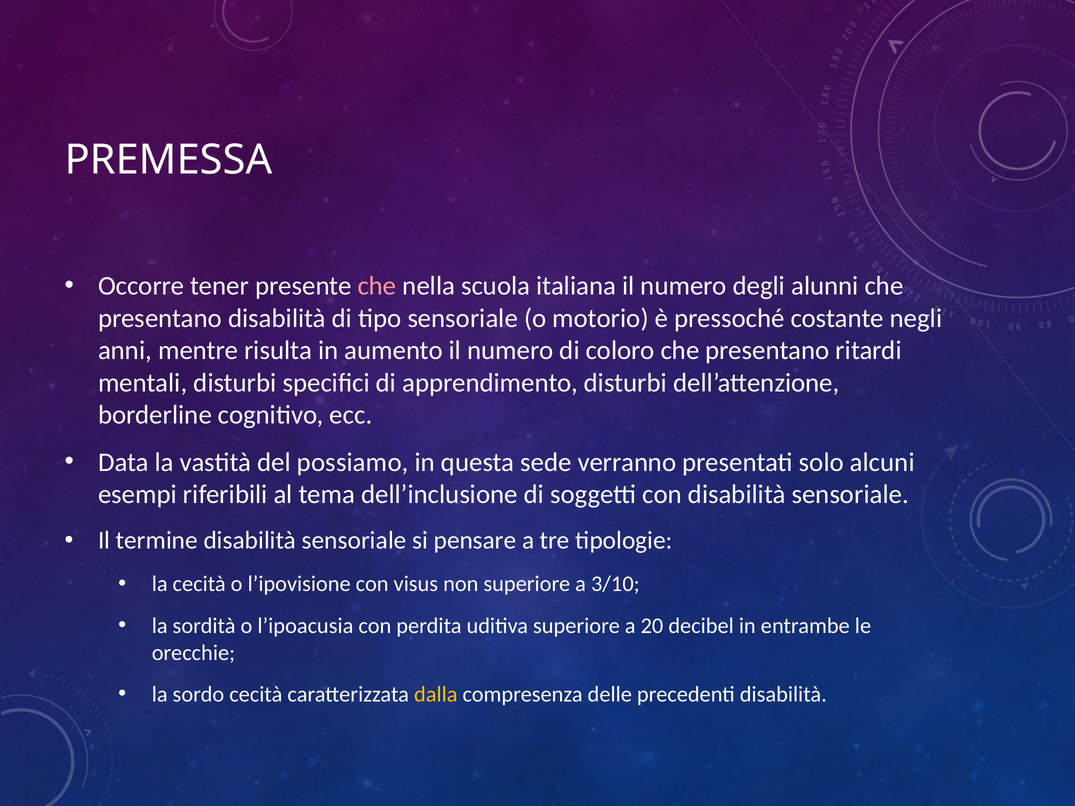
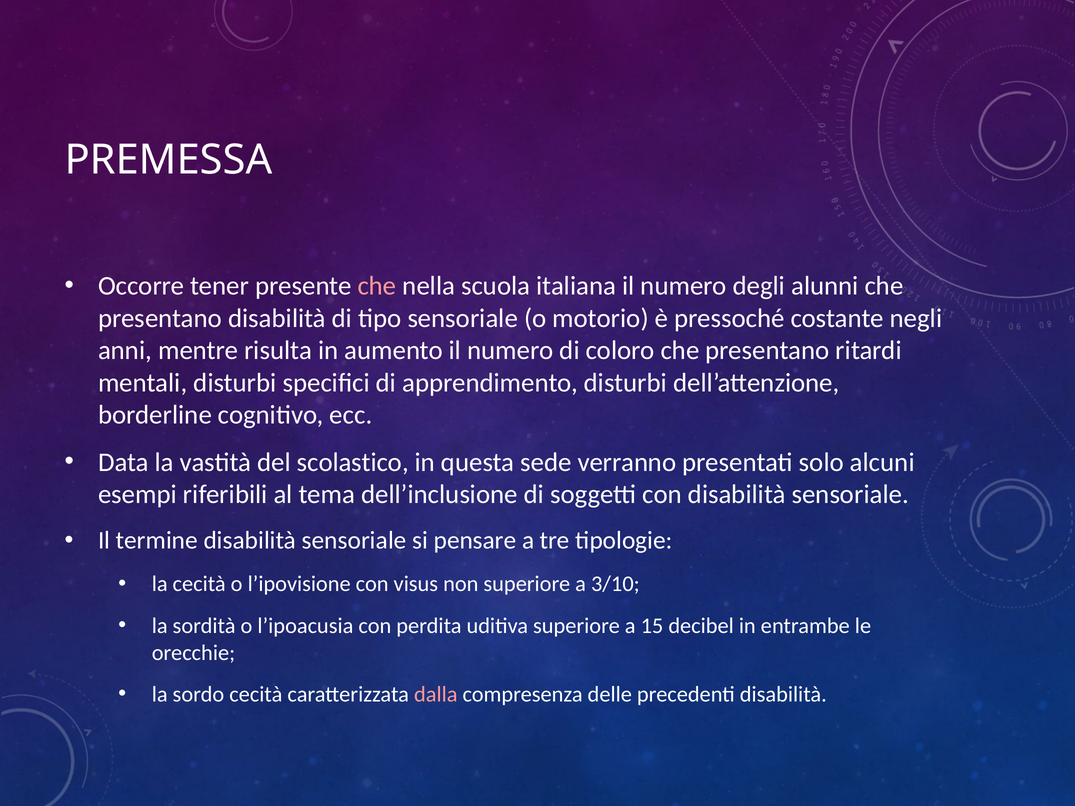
possiamo: possiamo -> scolastico (353, 462)
20: 20 -> 15 (652, 626)
dalla colour: yellow -> pink (436, 695)
